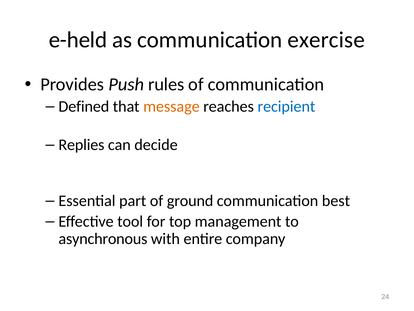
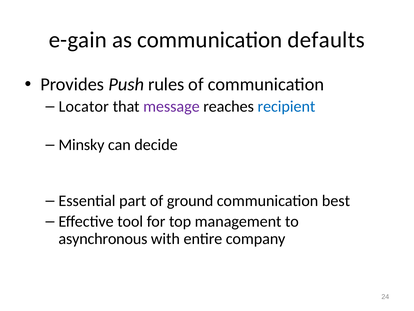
e-held: e-held -> e-gain (78, 40)
exercise: exercise -> defaults (326, 40)
Defined: Defined -> Locator (84, 106)
message colour: orange -> purple (171, 106)
Replies: Replies -> Minsky (81, 145)
